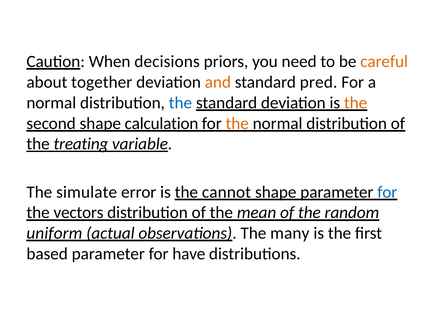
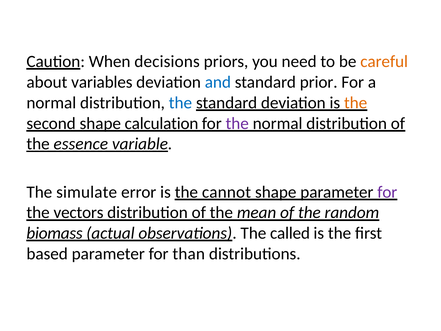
together: together -> variables (102, 82)
and colour: orange -> blue (218, 82)
pred: pred -> prior (319, 82)
the colour: orange -> purple (237, 123)
treating: treating -> essence (81, 144)
for colour: blue -> purple (387, 192)
uniform: uniform -> biomass (54, 233)
many: many -> called (290, 233)
have: have -> than (189, 254)
